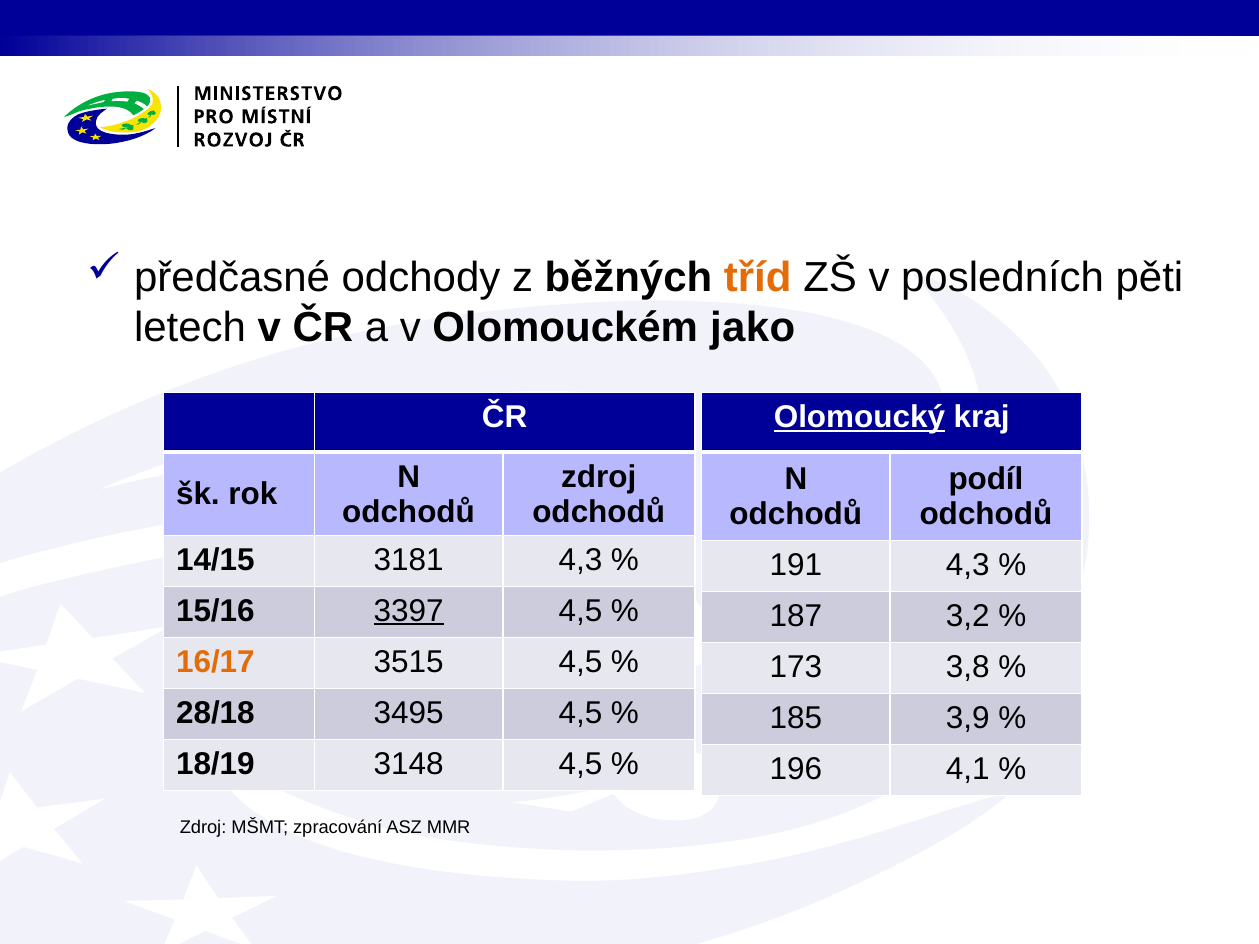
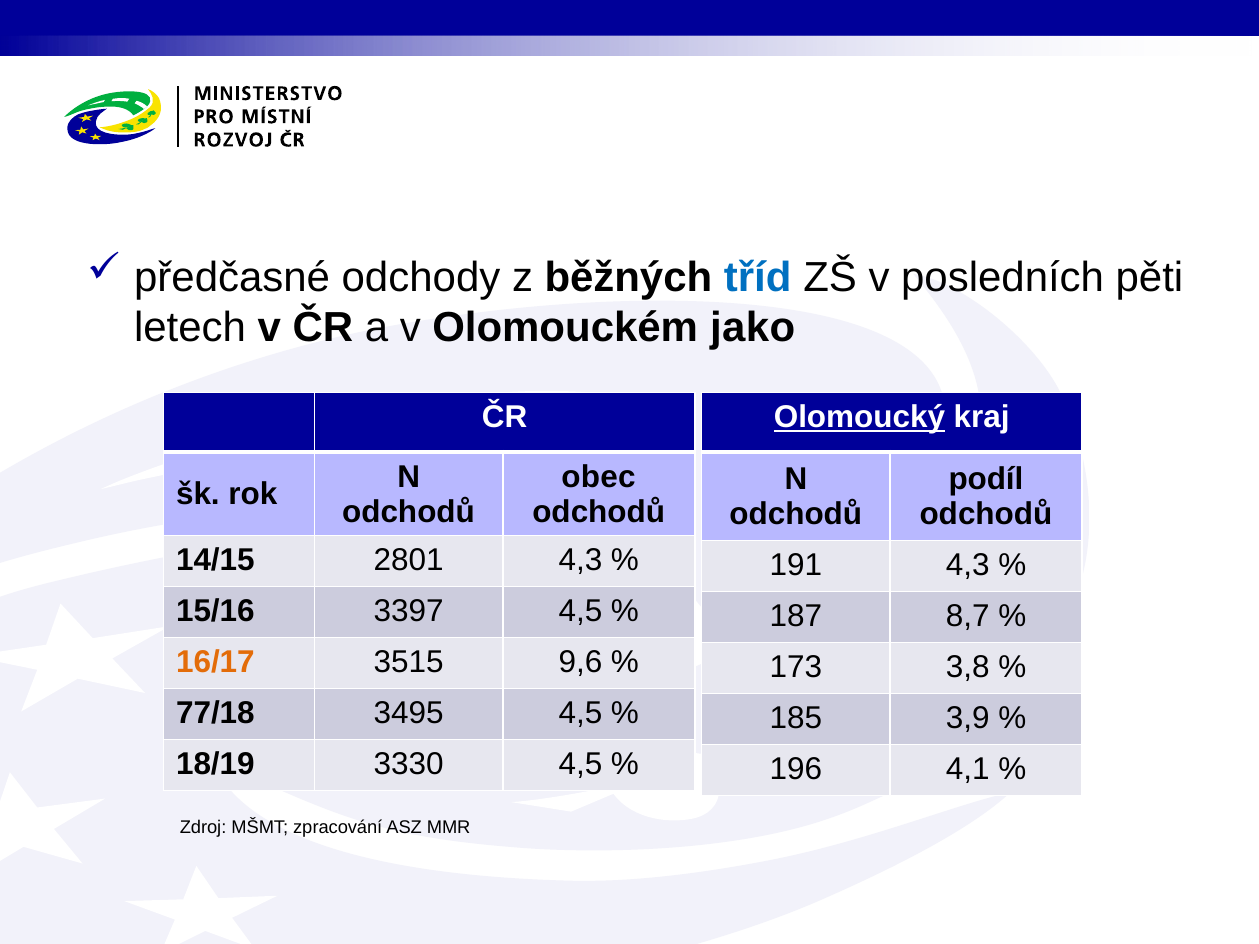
tříd colour: orange -> blue (758, 278)
zdroj: zdroj -> obec (599, 477)
3181: 3181 -> 2801 (409, 560)
3397 underline: present -> none (409, 611)
3,2: 3,2 -> 8,7 (968, 616)
3515 4,5: 4,5 -> 9,6 (580, 662)
28/18: 28/18 -> 77/18 (215, 713)
3148: 3148 -> 3330 (409, 764)
